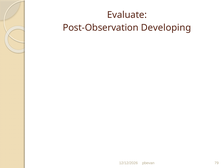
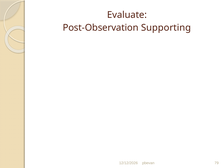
Developing: Developing -> Supporting (166, 28)
